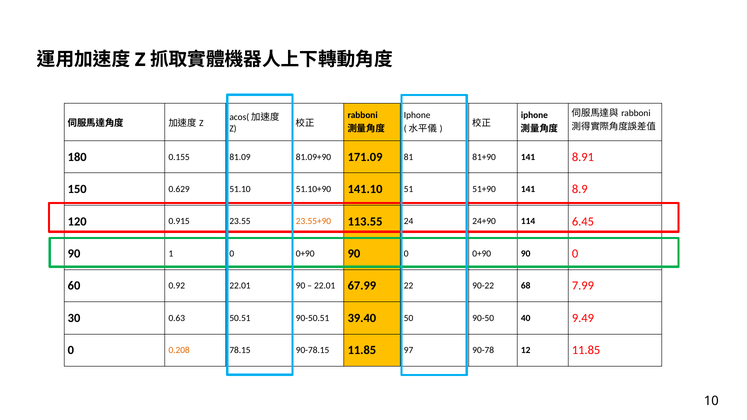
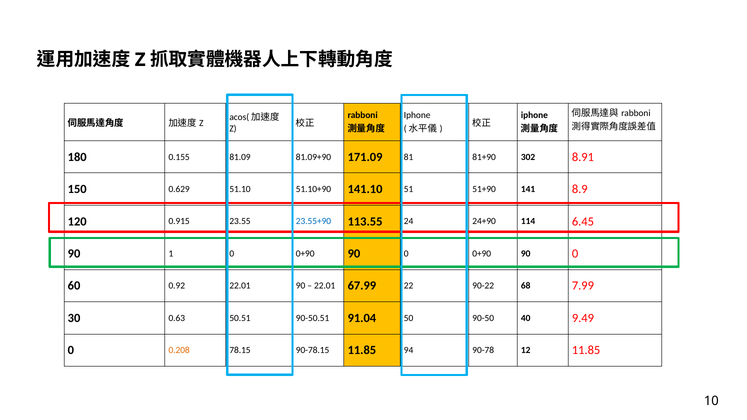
81+90 141: 141 -> 302 (528, 157)
23.55+90 colour: orange -> blue (313, 222)
39.40: 39.40 -> 91.04 (362, 318)
97: 97 -> 94 (409, 351)
